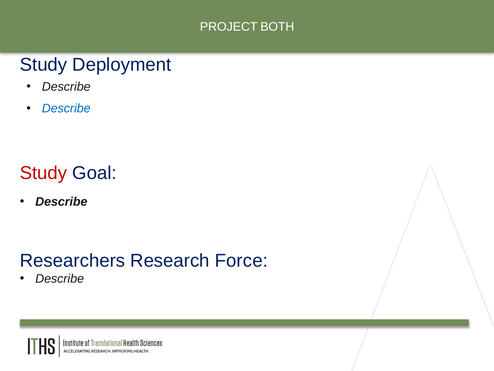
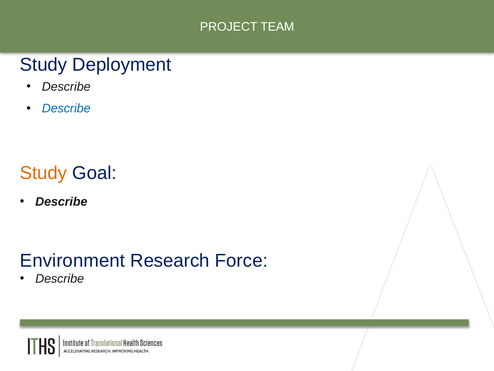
BOTH: BOTH -> TEAM (277, 27)
Study colour: red -> orange (44, 173)
Researchers: Researchers -> Environment (72, 260)
